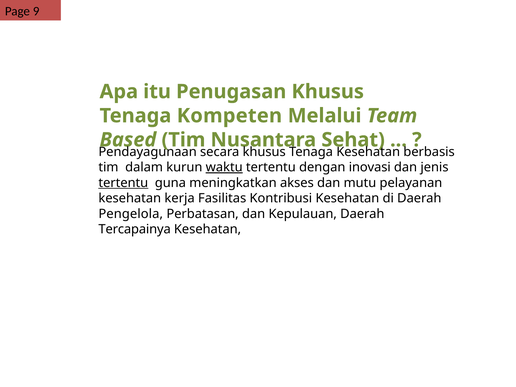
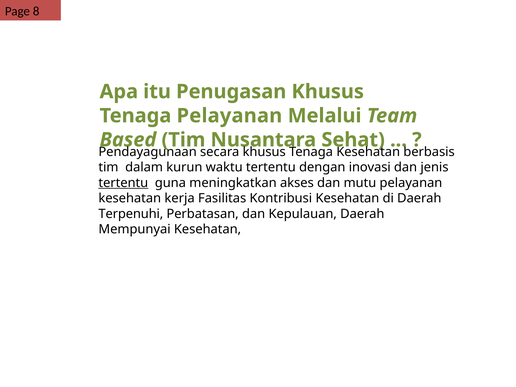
9: 9 -> 8 (36, 11)
Tenaga Kompeten: Kompeten -> Pelayanan (229, 116)
waktu underline: present -> none (224, 167)
Pengelola: Pengelola -> Terpenuhi (131, 214)
Tercapainya: Tercapainya -> Mempunyai (135, 229)
